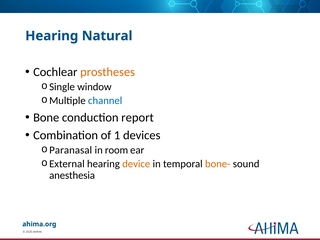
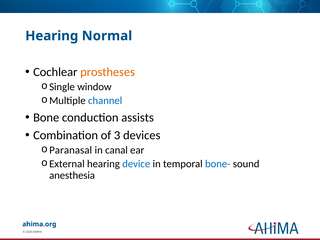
Natural: Natural -> Normal (107, 36)
report: report -> assists (138, 117)
1: 1 -> 3 (117, 135)
room: room -> canal (116, 150)
device colour: orange -> blue (136, 164)
bone- colour: orange -> blue (218, 164)
